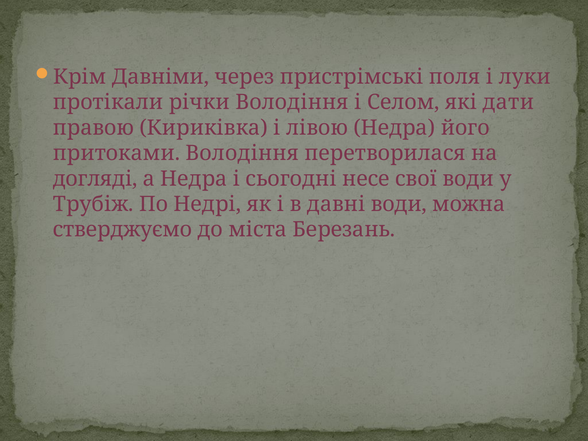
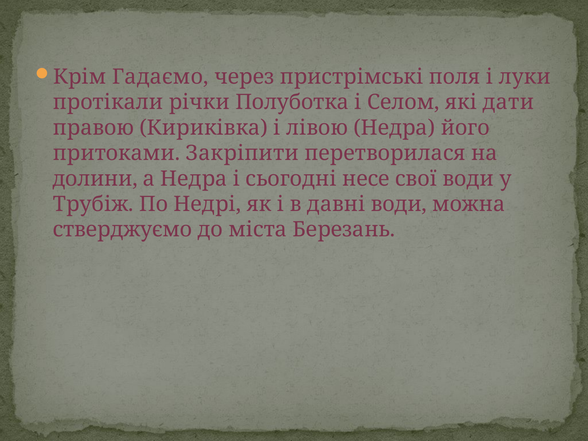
Давніми: Давніми -> Гадаємо (160, 77)
річки Володіння: Володіння -> Полуботка (292, 102)
притоками Володіння: Володіння -> Закріпити (242, 153)
догляді: догляді -> долини (95, 179)
